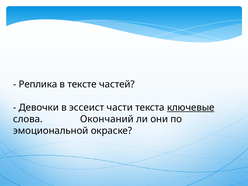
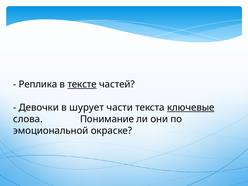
тексте underline: none -> present (82, 84)
эссеист: эссеист -> шурует (87, 108)
Окончаний: Окончаний -> Понимание (107, 119)
